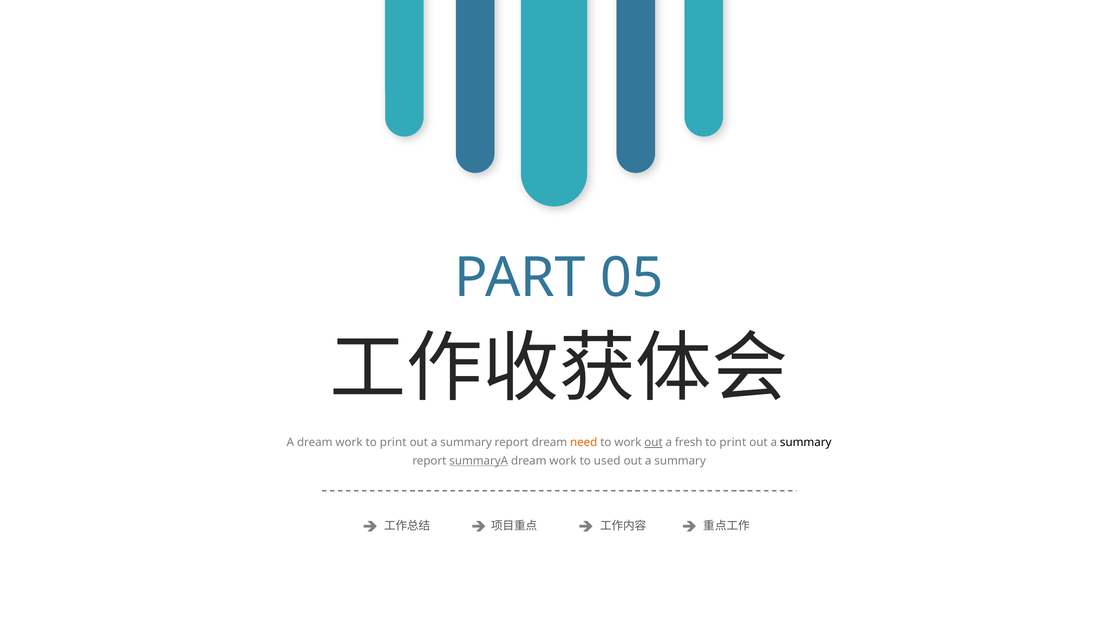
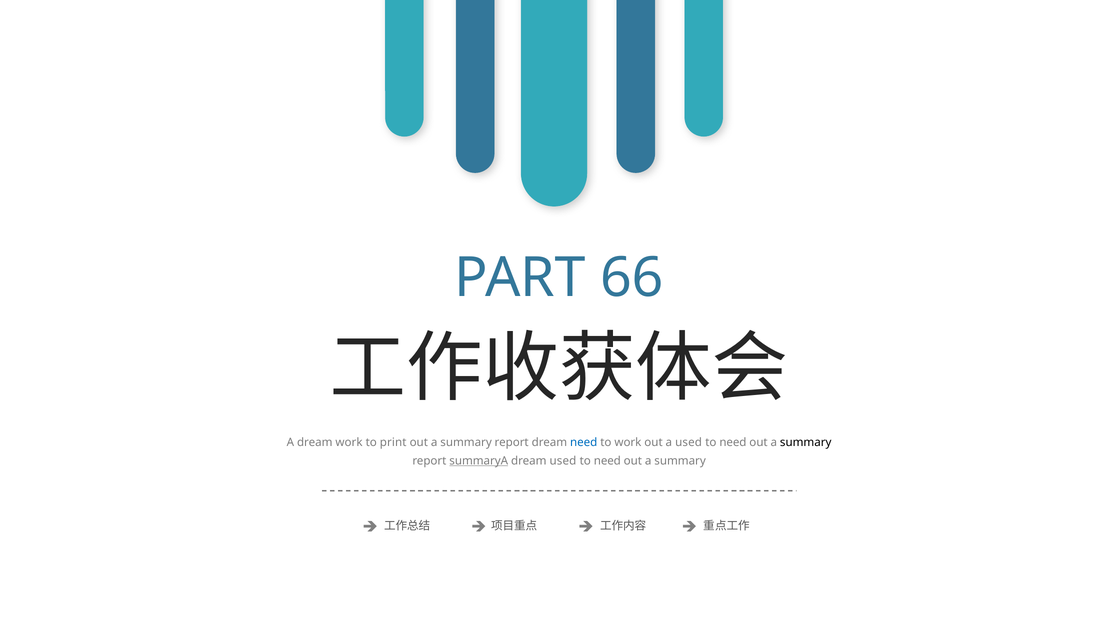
05: 05 -> 66 (632, 278)
need colour: orange -> blue (584, 443)
out underline: present -> none (654, 443)
a fresh: fresh -> used (689, 443)
print: print -> need (733, 443)
work: work -> used (563, 461)
used: used -> need (607, 461)
